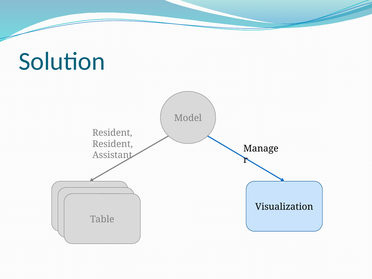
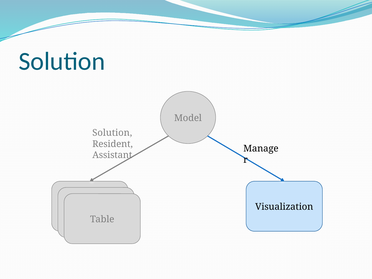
Resident: Resident -> Solution (112, 133)
